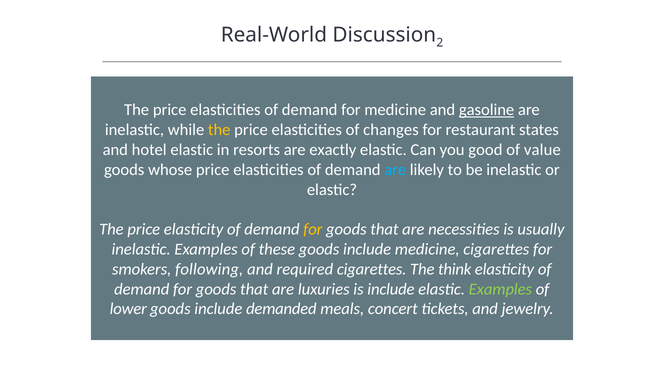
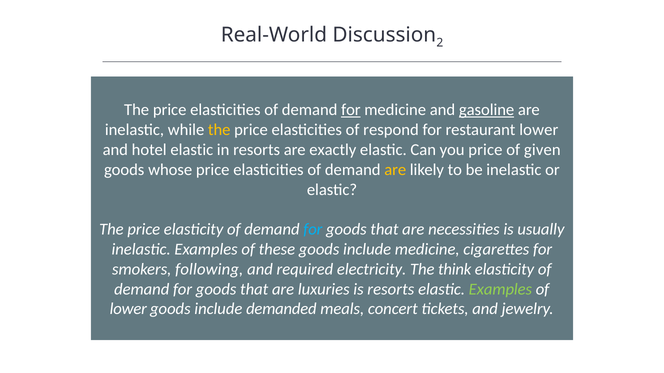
for underline: none -> present (351, 110)
changes: changes -> respond (391, 130)
restaurant states: states -> lower (539, 130)
you good: good -> price (485, 150)
value: value -> given (542, 150)
are colour: light blue -> yellow (395, 170)
for colour: yellow -> light blue (313, 230)
required cigarettes: cigarettes -> electricity (372, 270)
is include: include -> resorts (391, 289)
